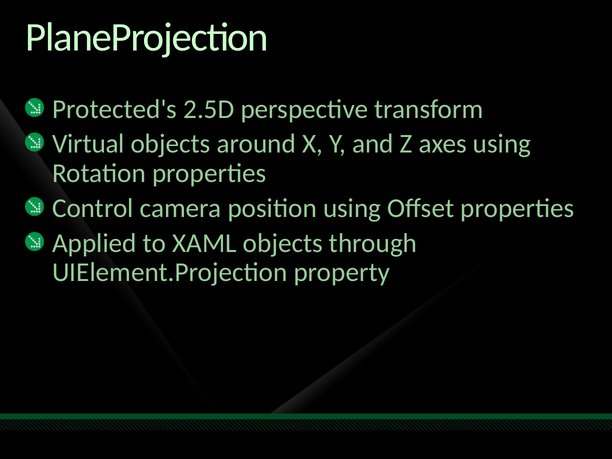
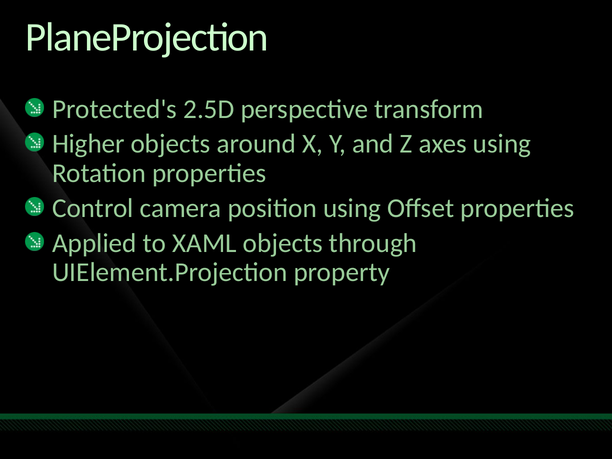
Virtual: Virtual -> Higher (88, 144)
